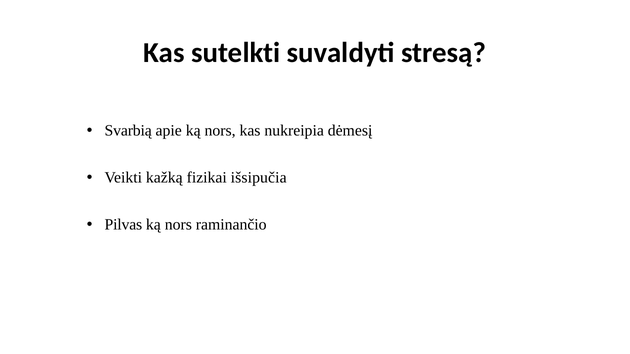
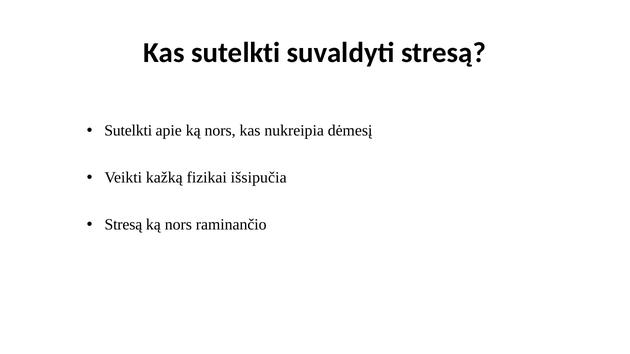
Svarbią: Svarbią -> Sutelkti (128, 131)
Pilvas: Pilvas -> Stresą (123, 225)
